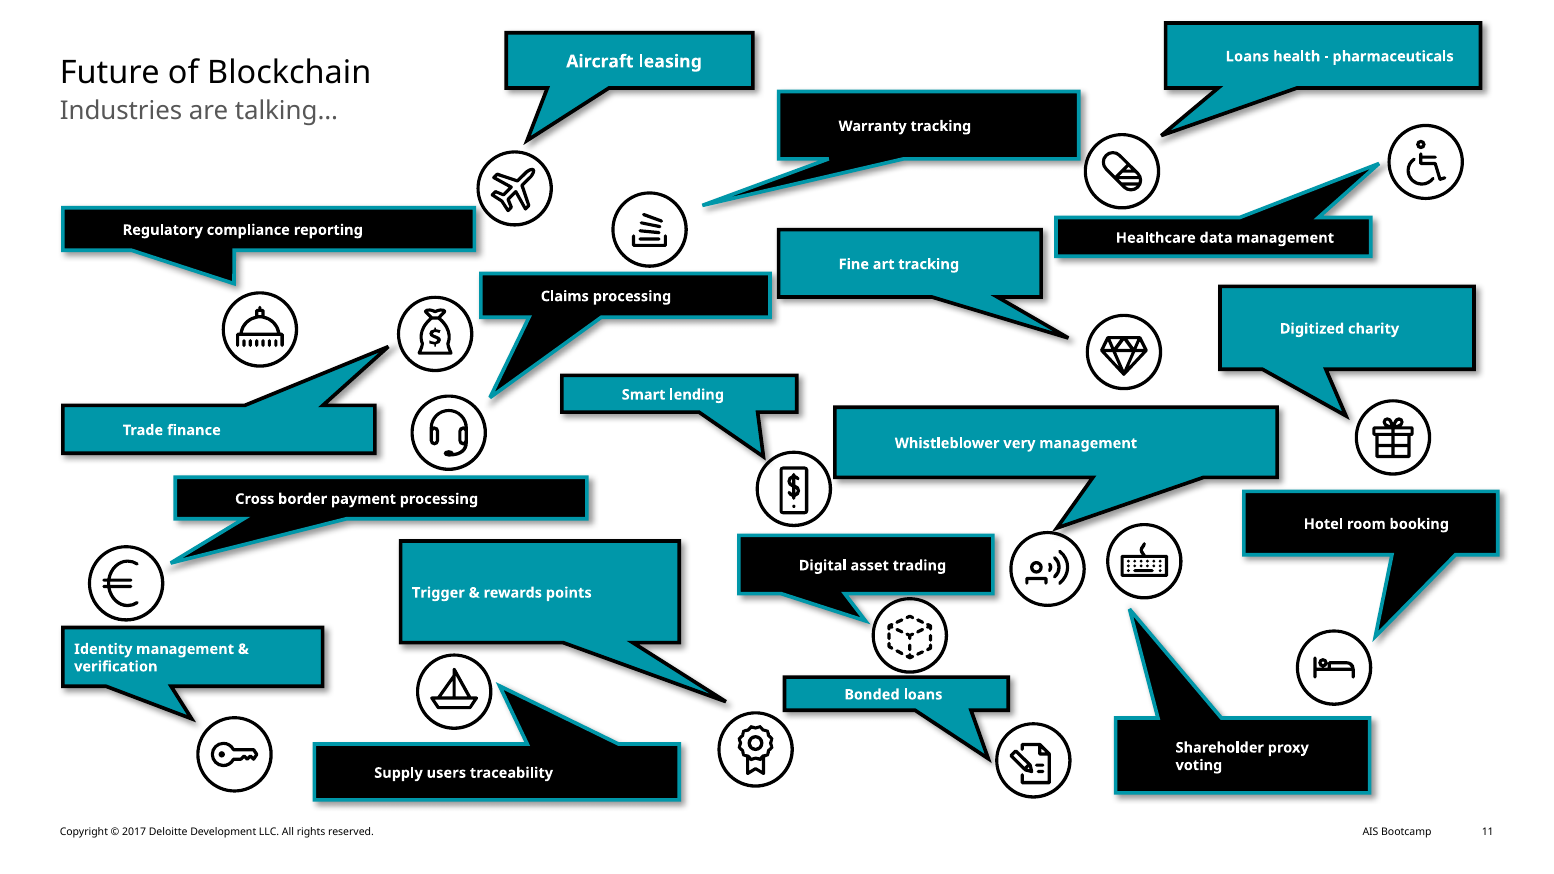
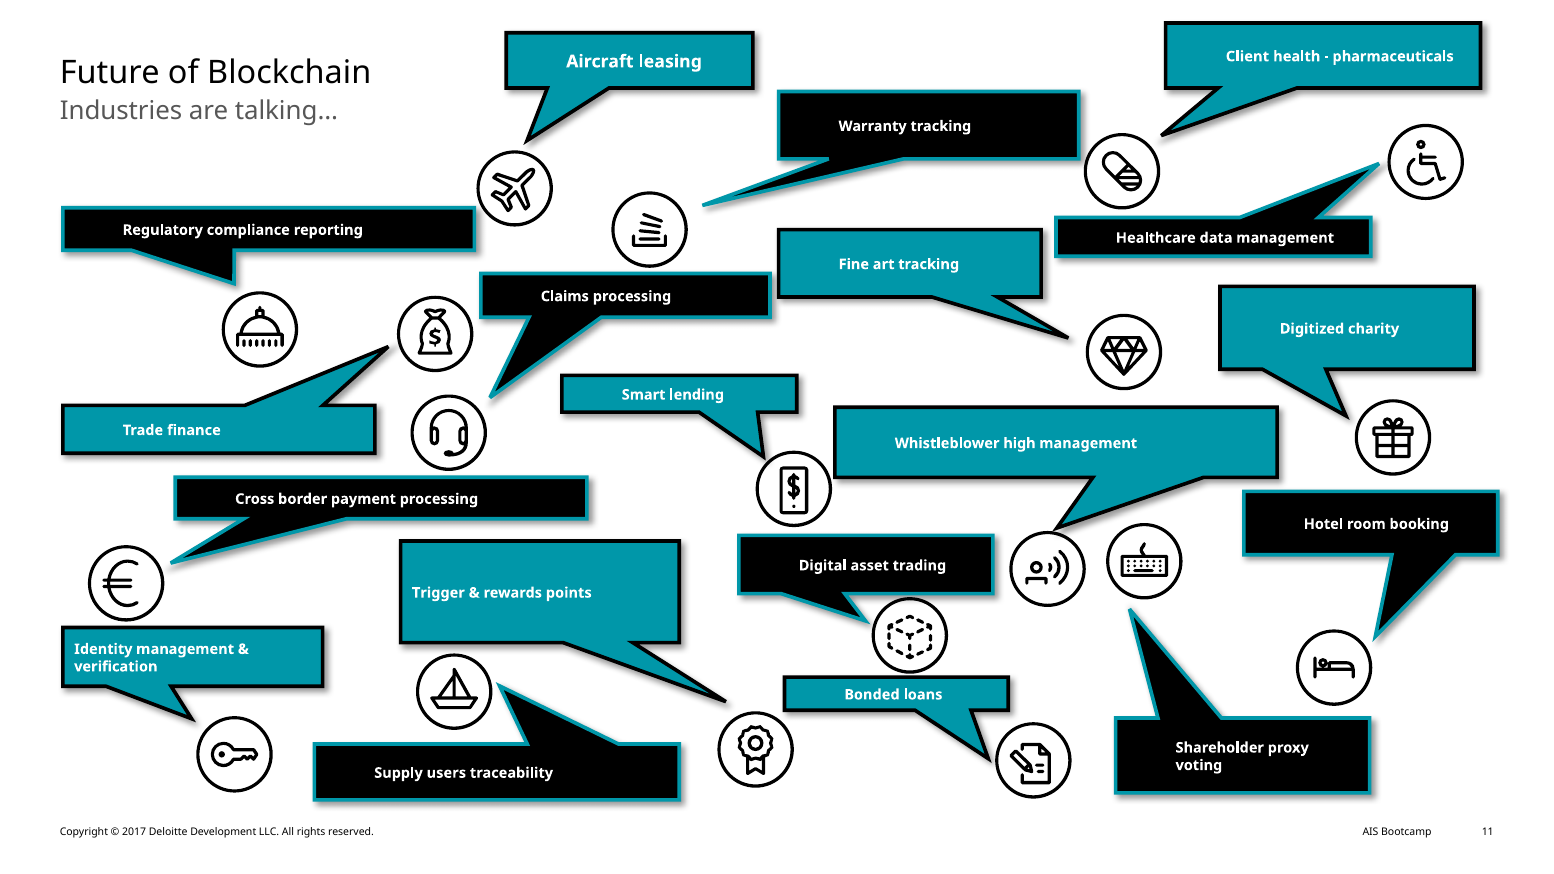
Loans: Loans -> Client (1247, 56)
very: very -> high (1019, 443)
